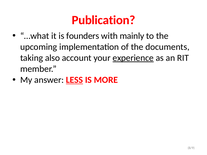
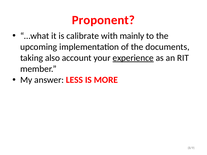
Publication: Publication -> Proponent (103, 20)
founders: founders -> calibrate (83, 36)
LESS underline: present -> none (74, 80)
